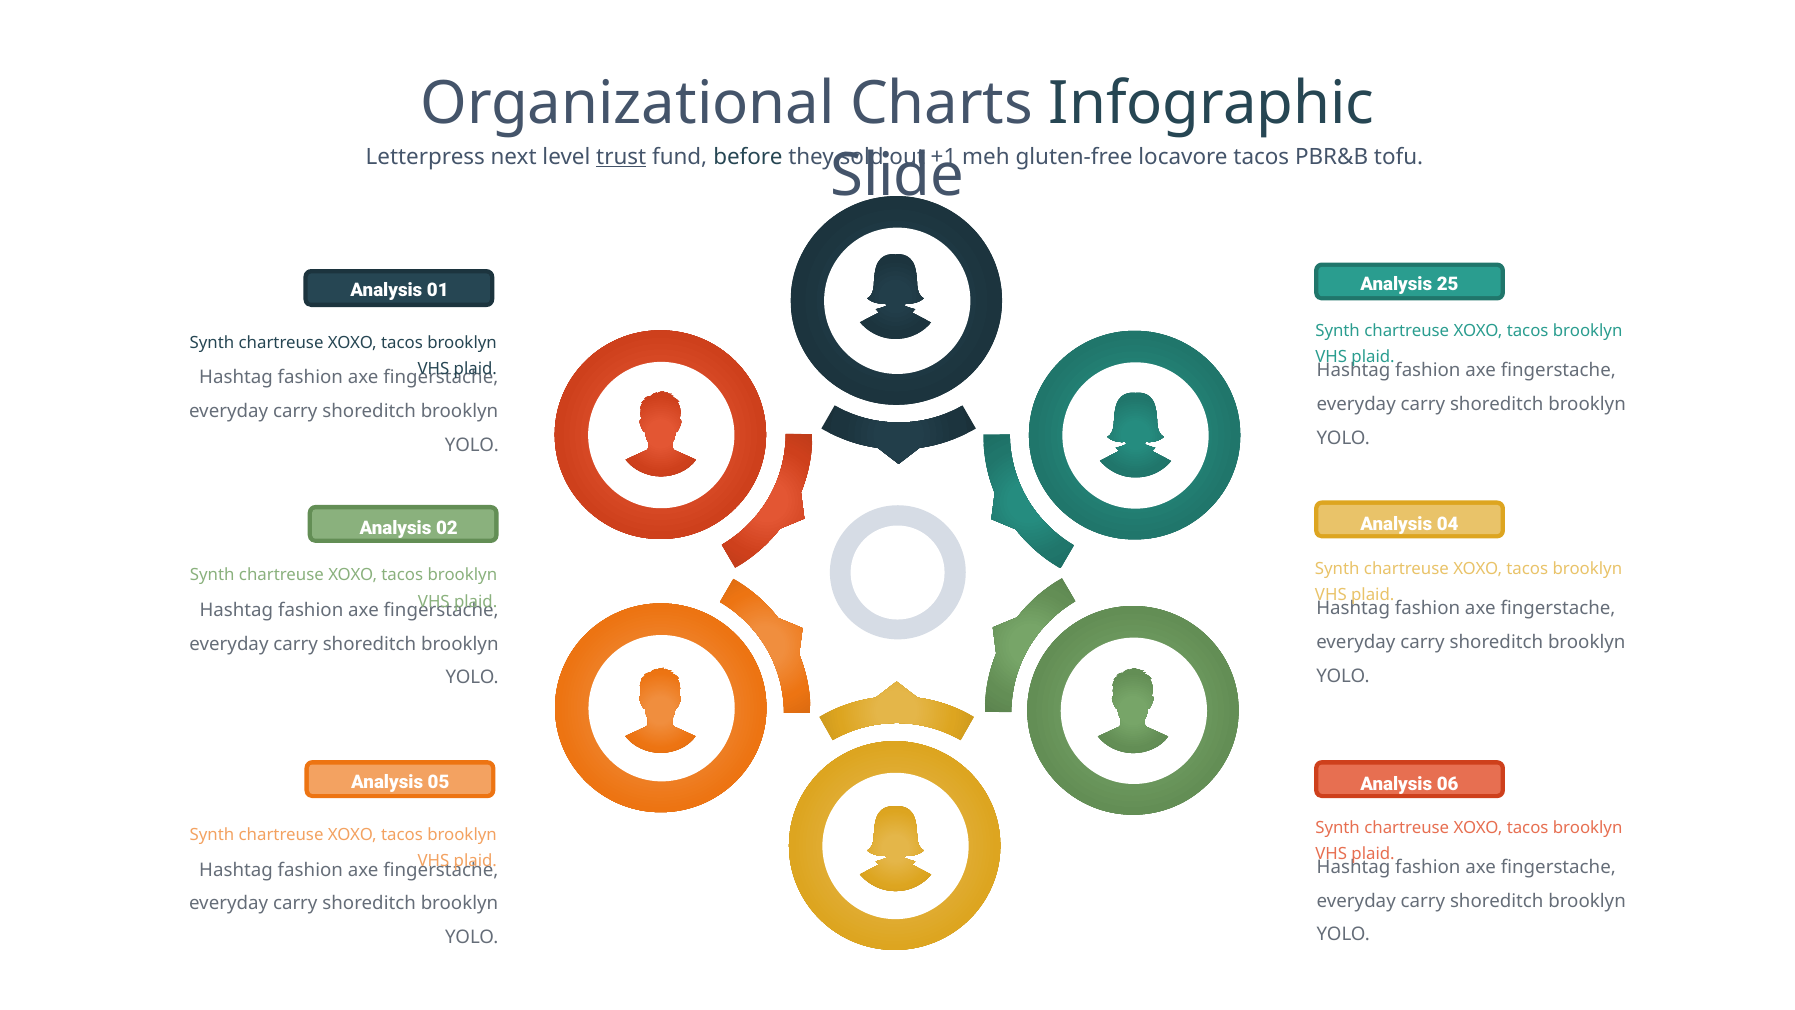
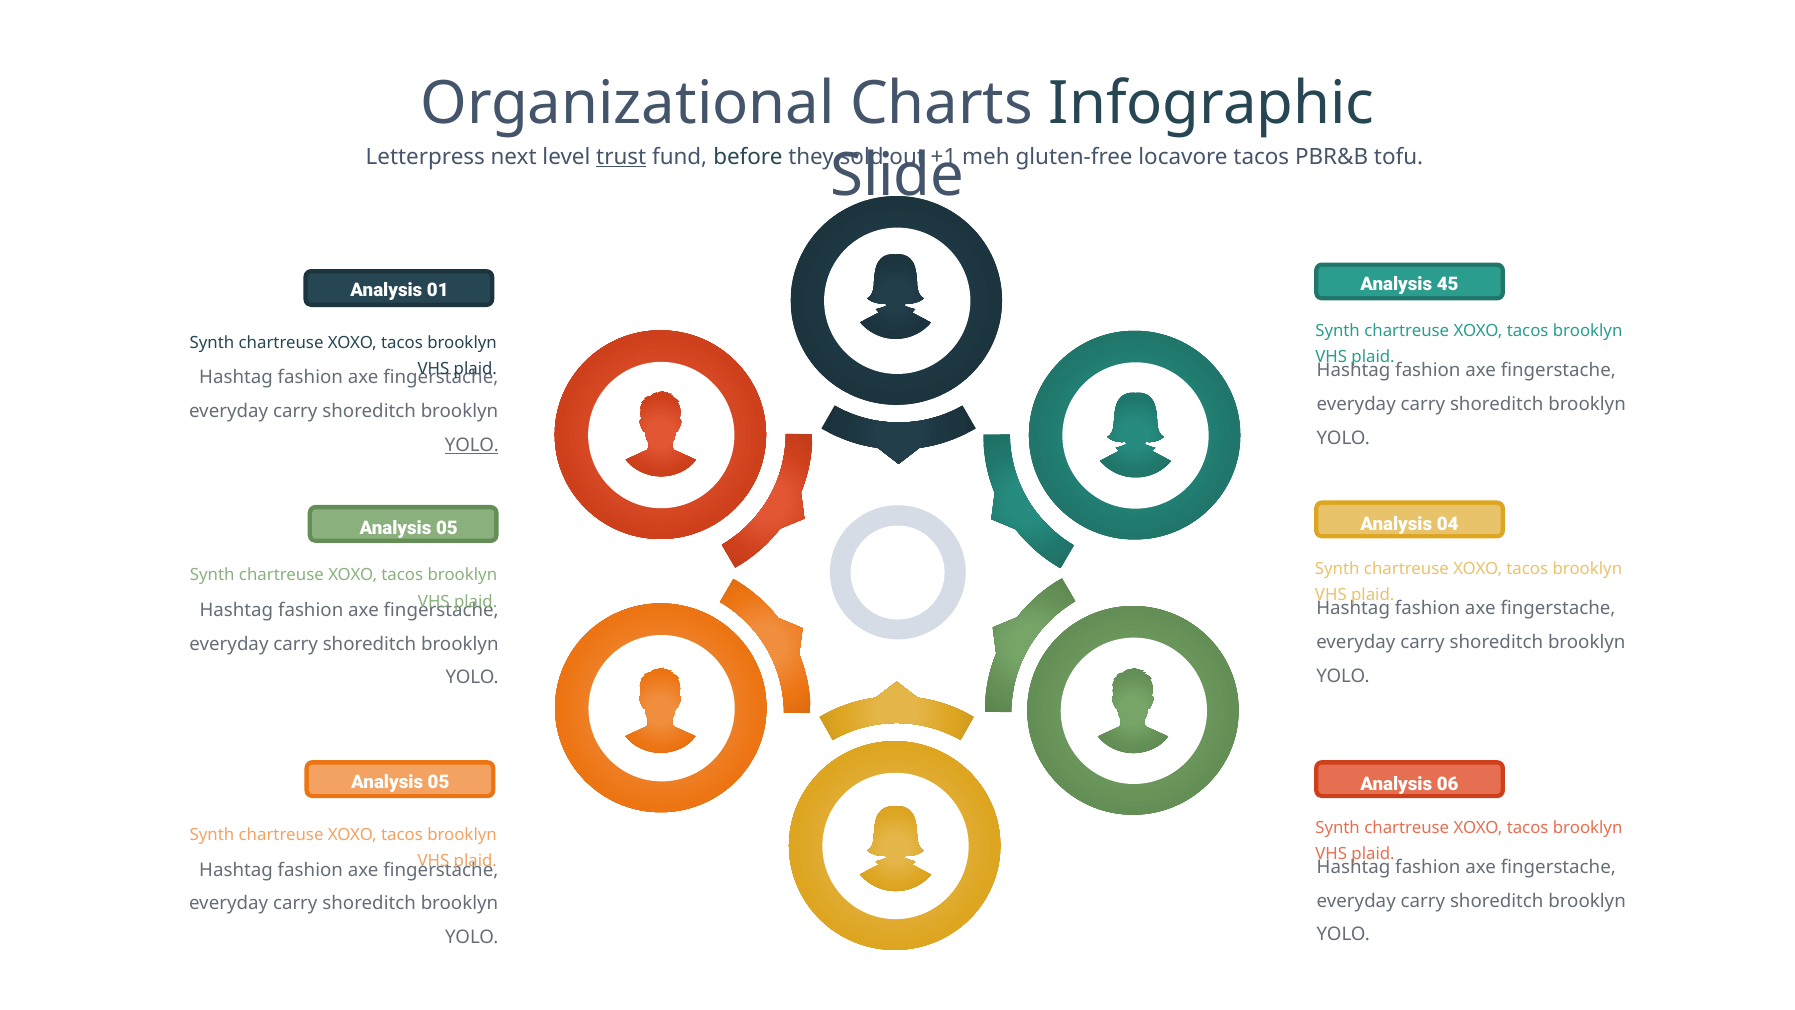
25: 25 -> 45 (1448, 284)
YOLO underline: none -> present (472, 445)
02: 02 -> 05 (447, 528)
